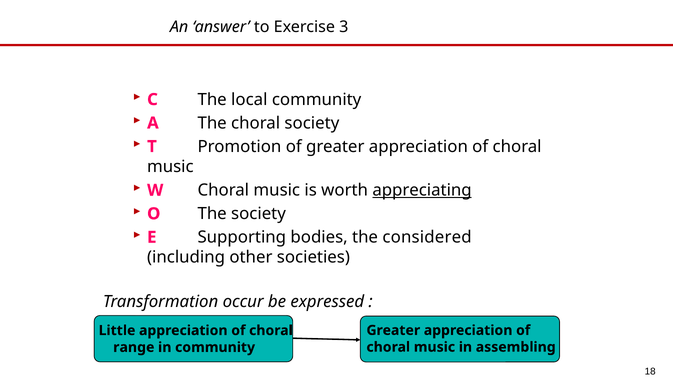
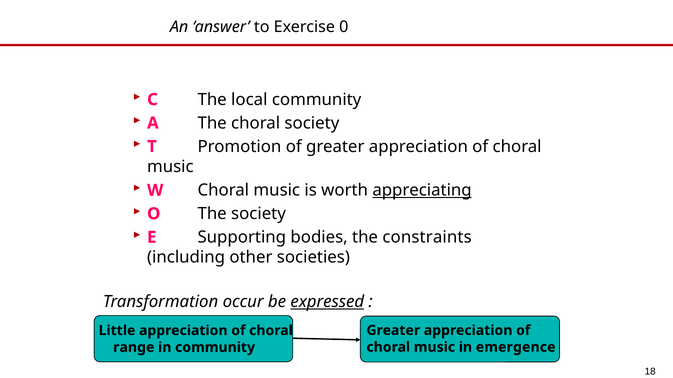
3: 3 -> 0 (344, 27)
considered: considered -> constraints (427, 238)
expressed underline: none -> present (327, 302)
assembling: assembling -> emergence (516, 348)
